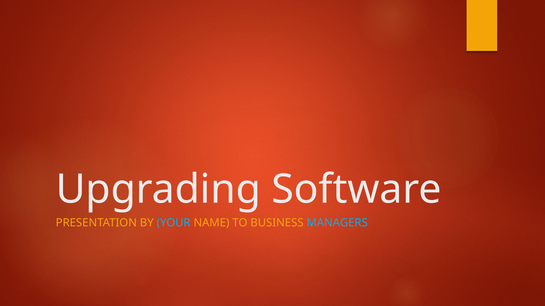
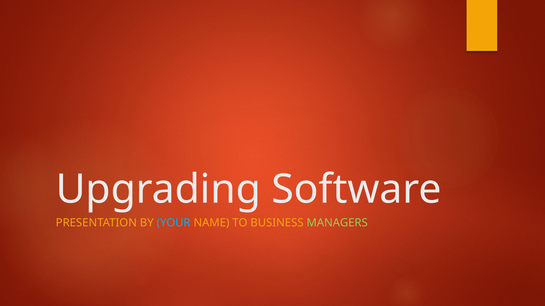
MANAGERS colour: light blue -> light green (337, 223)
